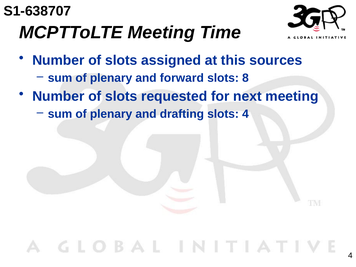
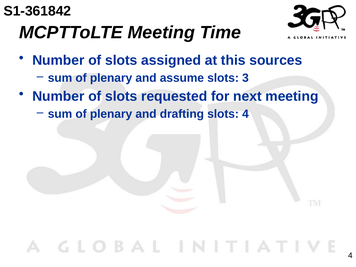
S1-638707: S1-638707 -> S1-361842 (37, 11)
forward: forward -> assume (182, 78)
8: 8 -> 3 (245, 78)
